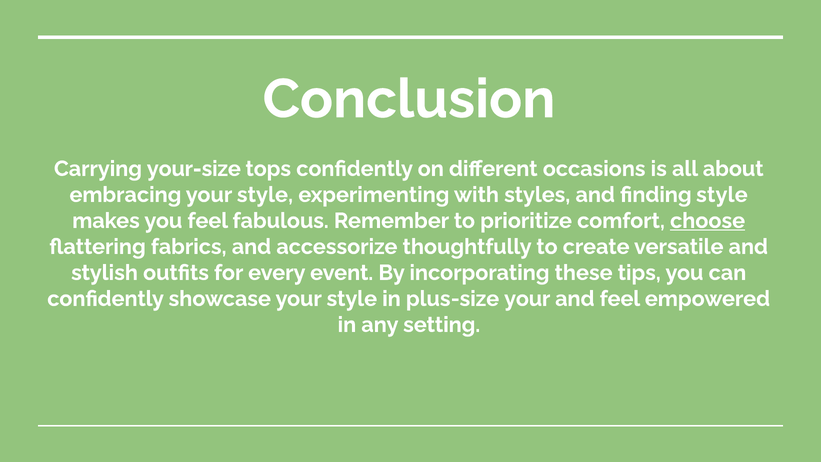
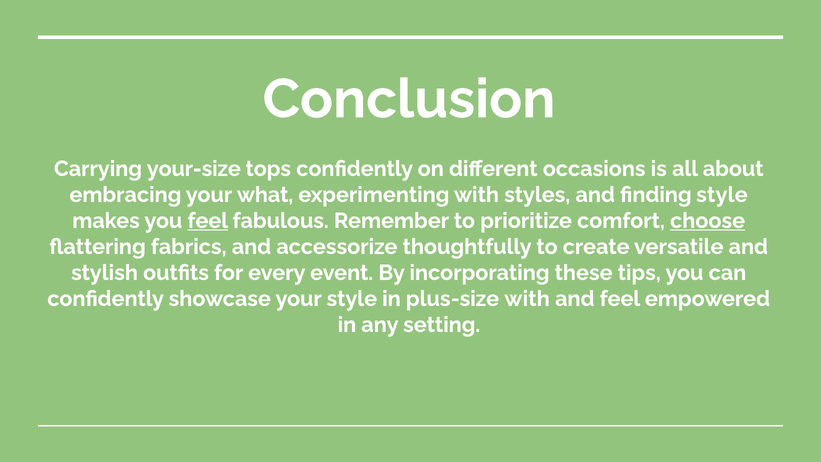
embracing your style: style -> what (265, 195)
feel underline: none -> present (208, 221)
plus-size your: your -> with (527, 299)
